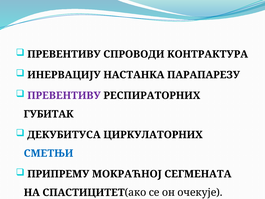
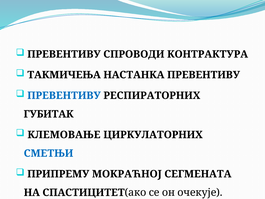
ИНЕРВАЦИЈУ: ИНЕРВАЦИЈУ -> ТАКМИЧЕЊА (64, 75)
НАСТАНКА ПАРАПАРЕЗУ: ПАРАПАРЕЗУ -> ПРЕВЕНТИВУ (204, 75)
ПРЕВЕНТИВУ colour: purple -> blue (64, 95)
ДЕКУБИТУСА: ДЕКУБИТУСА -> КЛЕМОВАЊЕ (64, 135)
